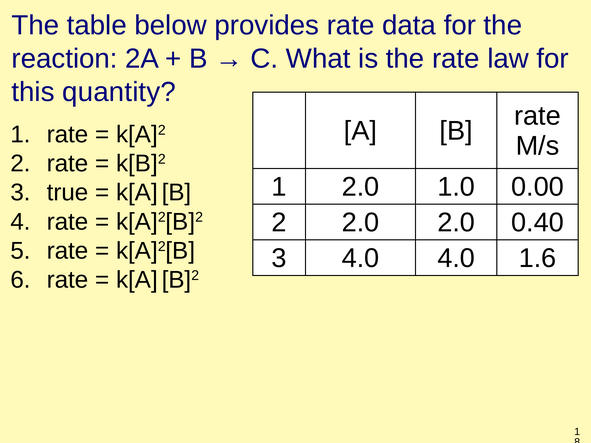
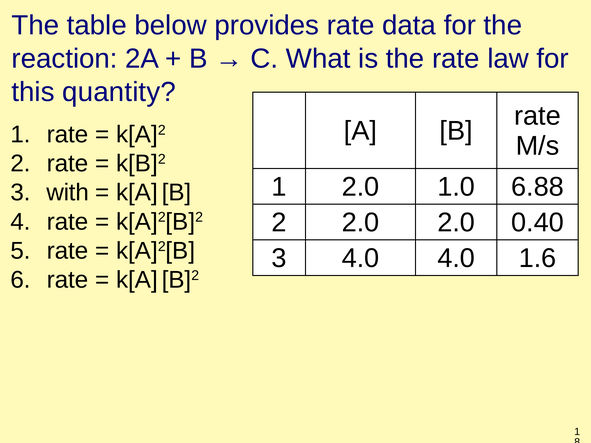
0.00: 0.00 -> 6.88 (538, 187)
true: true -> with (68, 193)
